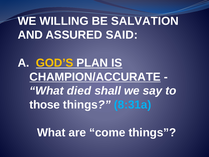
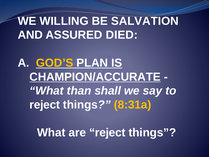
SAID: SAID -> DIED (122, 35)
died: died -> than (79, 91)
those: those -> reject (45, 105)
8:31a colour: light blue -> yellow (133, 105)
are come: come -> reject (107, 132)
